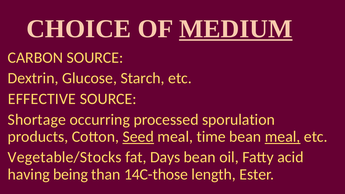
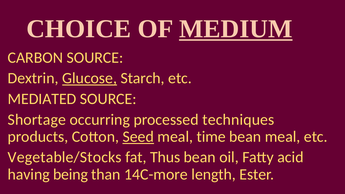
Glucose underline: none -> present (90, 78)
EFFECTIVE: EFFECTIVE -> MEDIATED (42, 99)
sporulation: sporulation -> techniques (238, 120)
meal underline: present -> none (283, 137)
Days: Days -> Thus (165, 157)
14C-those: 14C-those -> 14C-more (156, 174)
